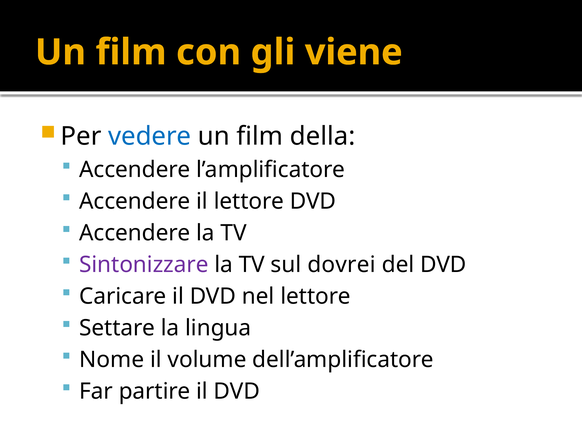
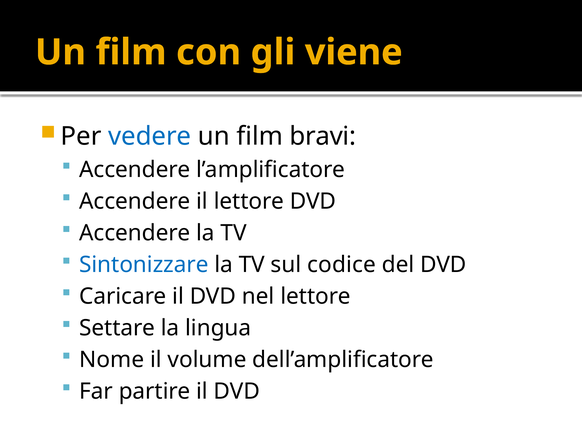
della: della -> bravi (323, 136)
Sintonizzare colour: purple -> blue (144, 264)
dovrei: dovrei -> codice (342, 264)
